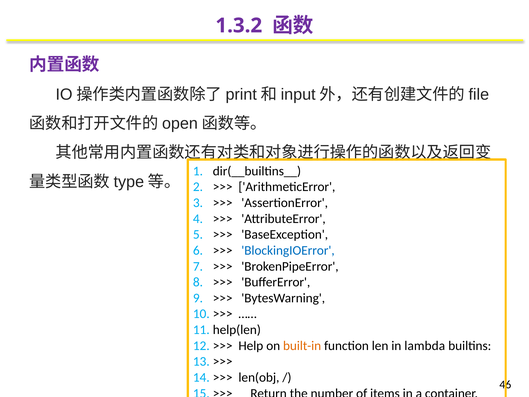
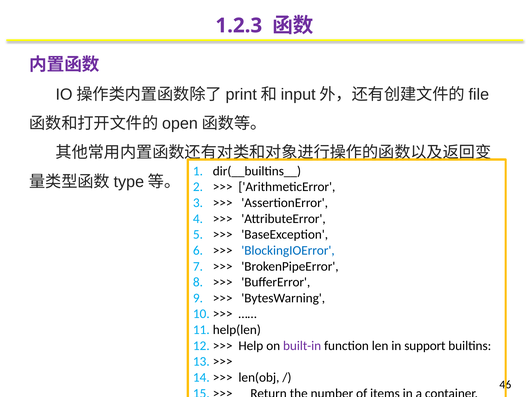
1.3.2: 1.3.2 -> 1.2.3 (239, 26)
built-in colour: orange -> purple (302, 345)
lambda: lambda -> support (425, 345)
